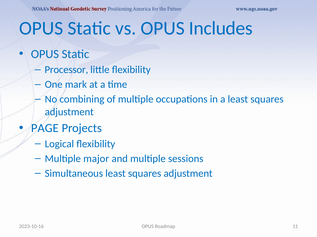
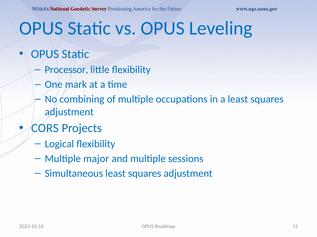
Includes: Includes -> Leveling (221, 28)
PAGE: PAGE -> CORS (45, 129)
